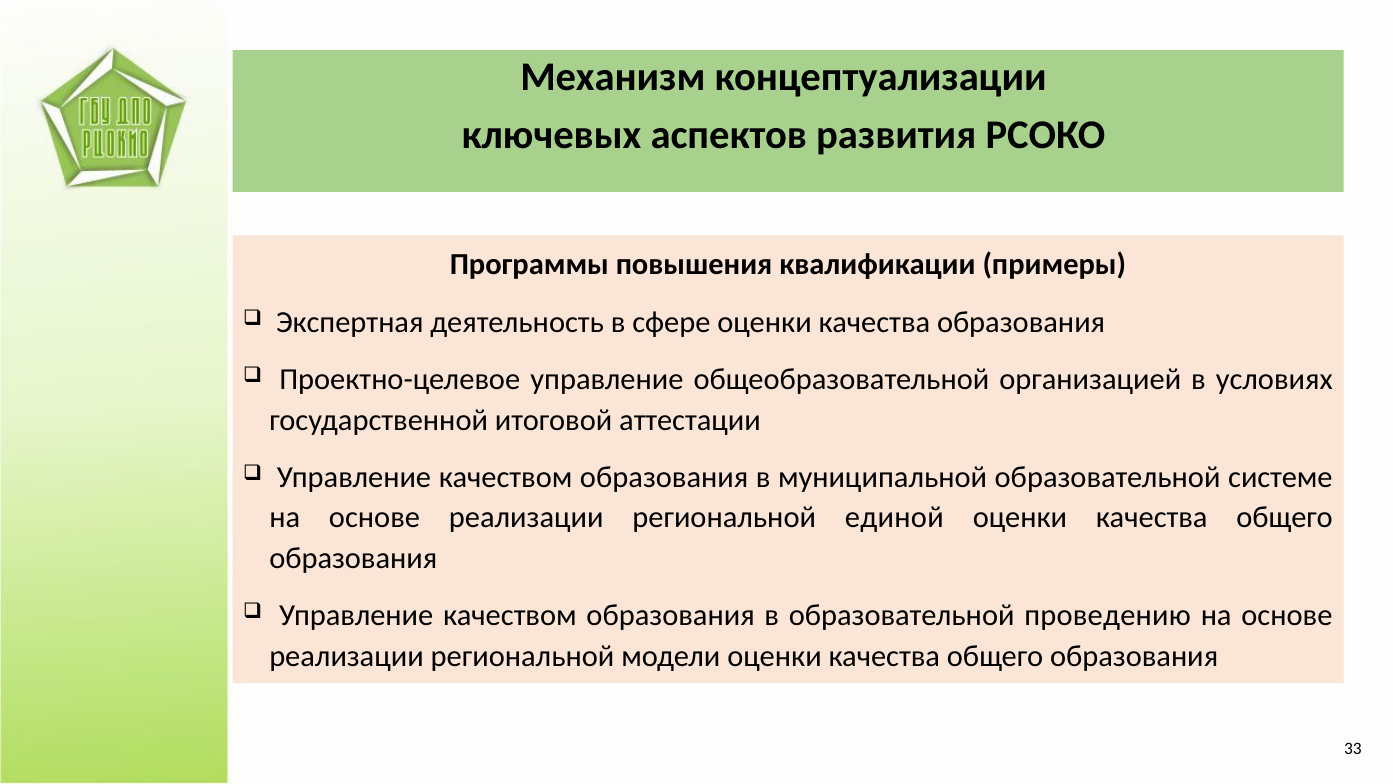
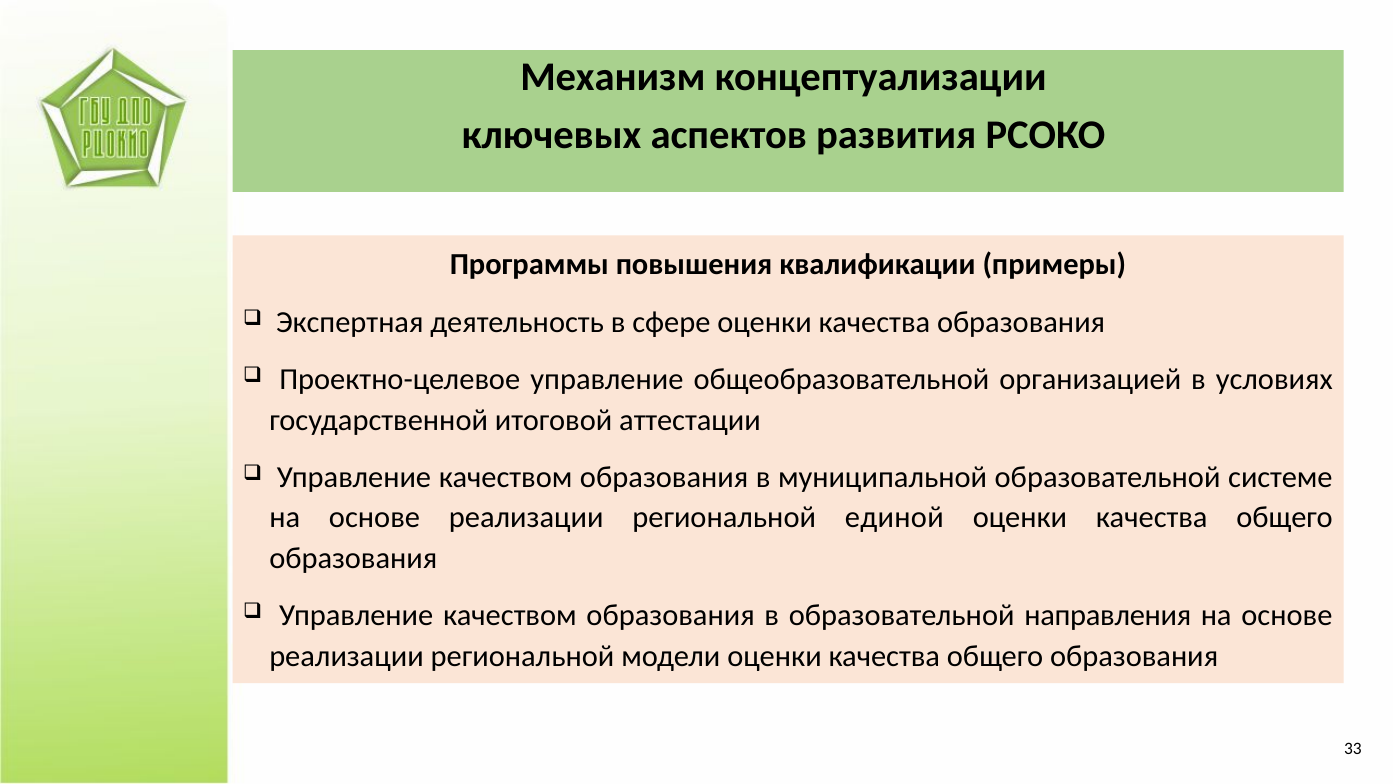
проведению: проведению -> направления (1108, 615)
